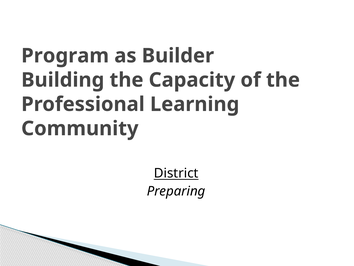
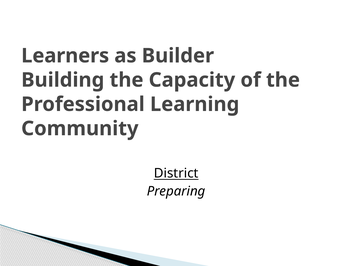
Program: Program -> Learners (65, 56)
